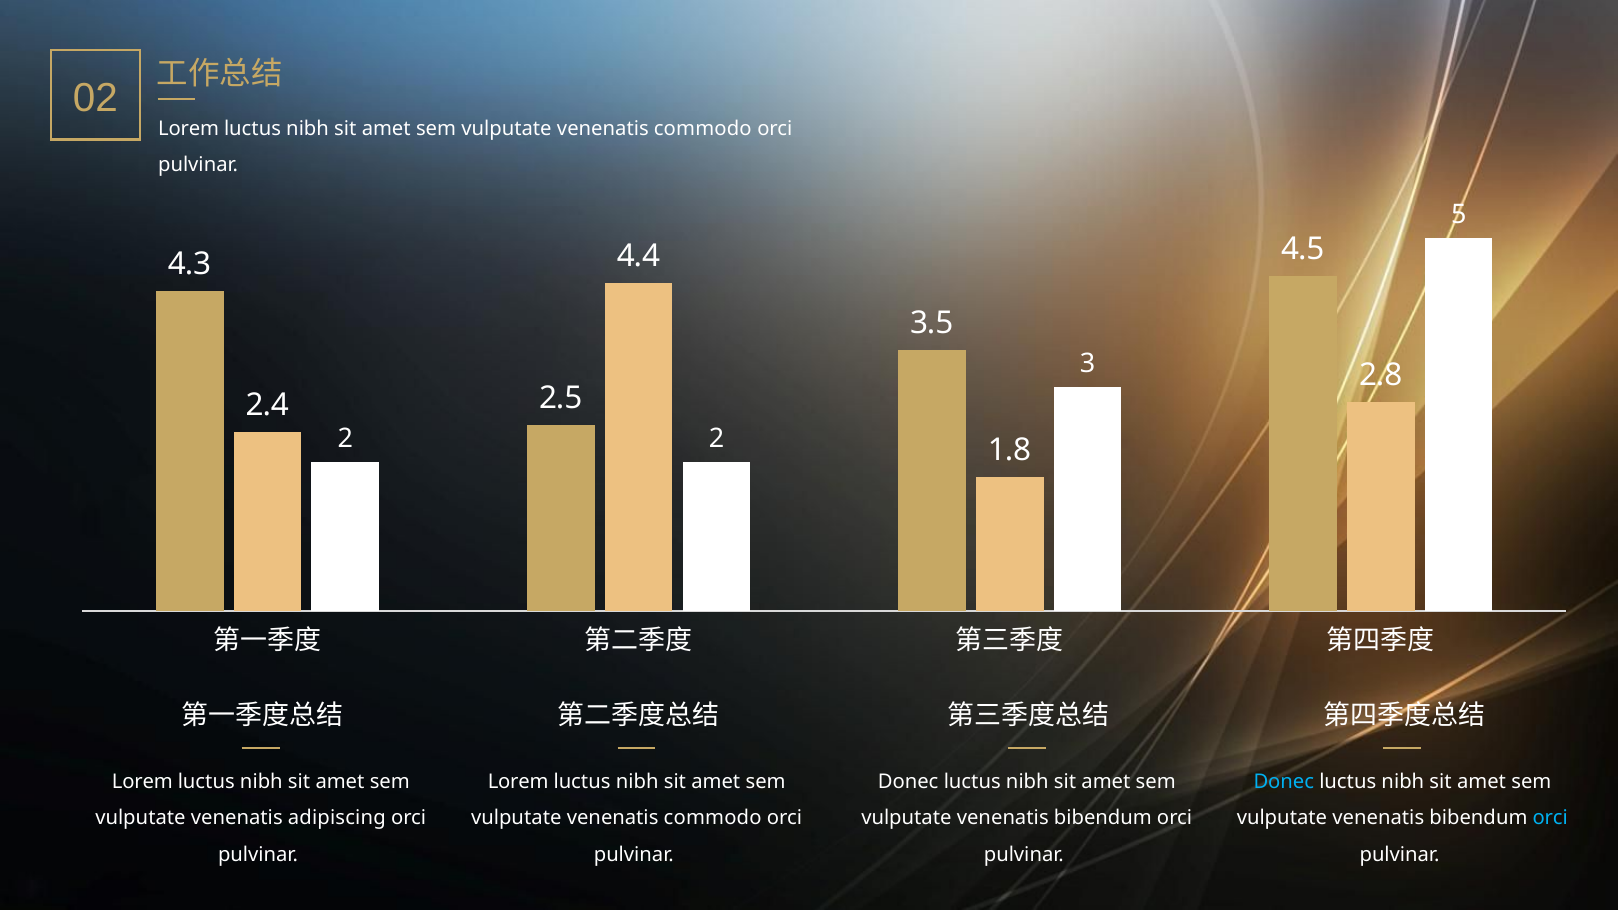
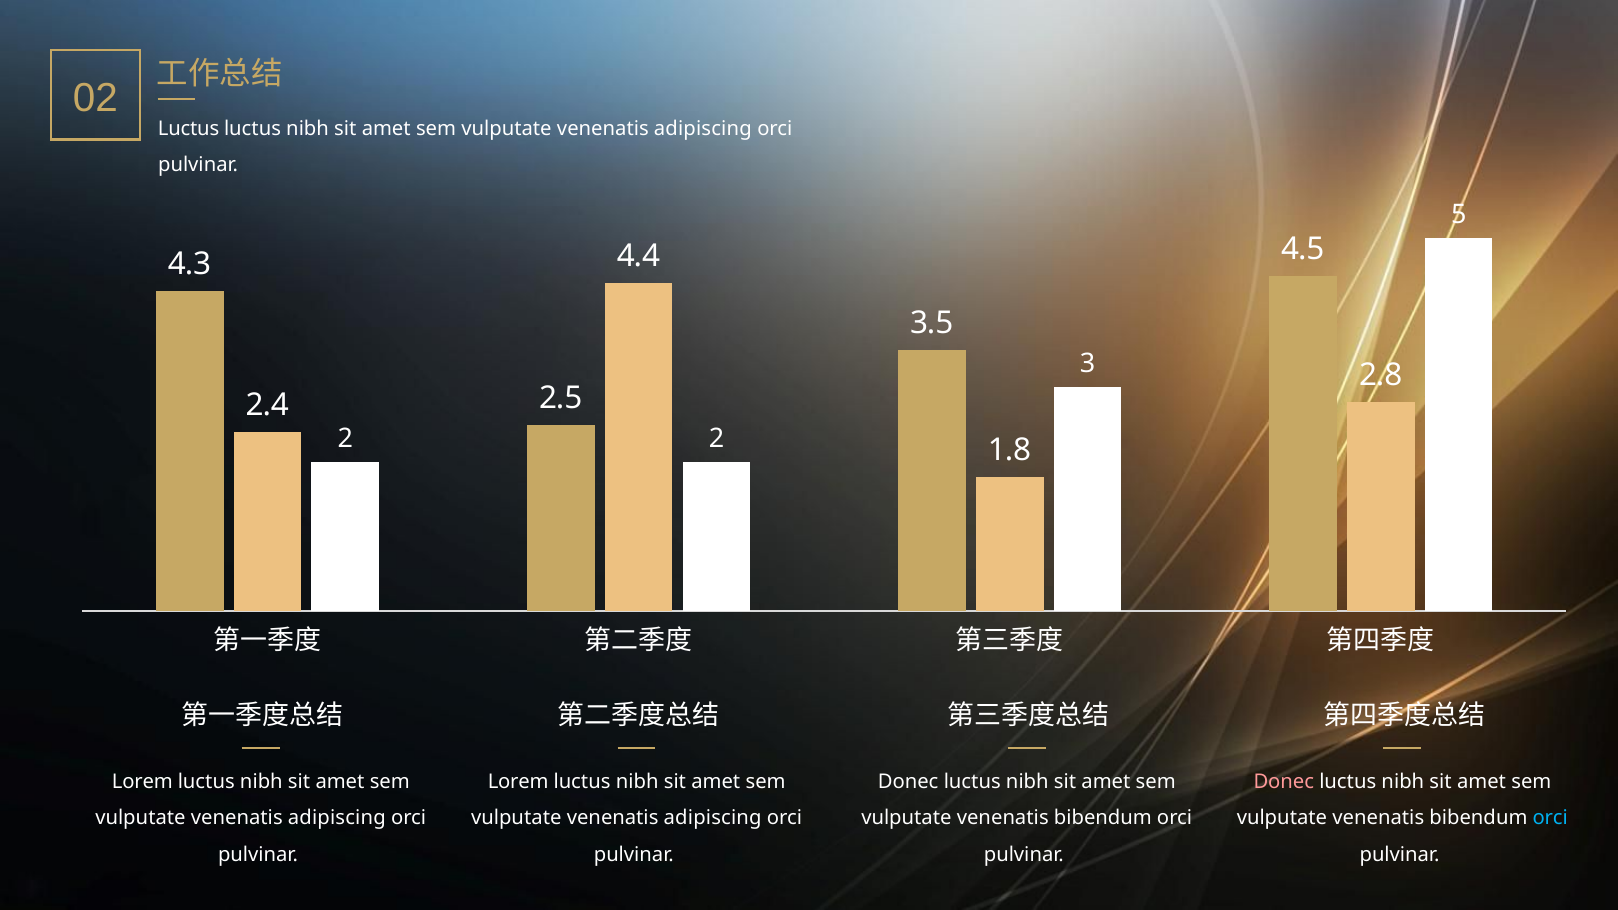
Lorem: Lorem -> Luctus (189, 129)
commodo: commodo -> adipiscing (703, 129)
Donec colour: light blue -> pink (1284, 782)
commodo: commodo -> adipiscing (713, 818)
